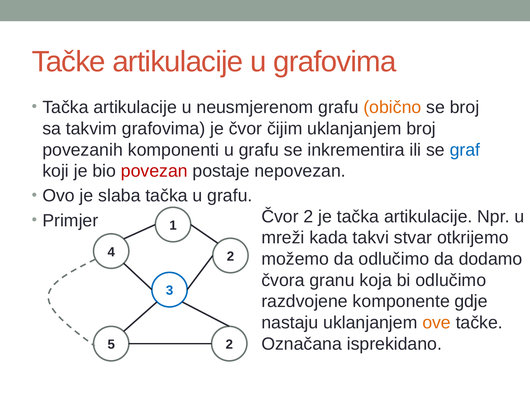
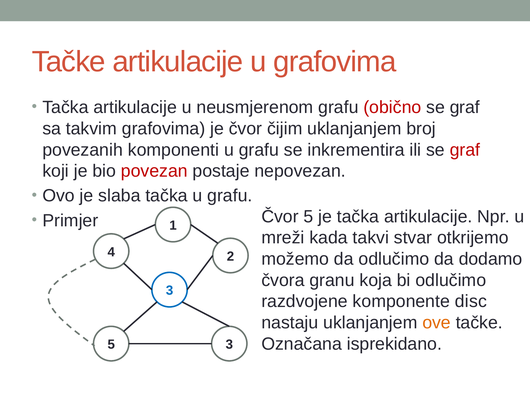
obično colour: orange -> red (392, 107)
broj: broj -> graf (465, 107)
graf colour: blue -> red (465, 150)
Čvor 2: 2 -> 5 (308, 216)
gdje: gdje -> disc (471, 301)
5 2: 2 -> 3 (229, 344)
